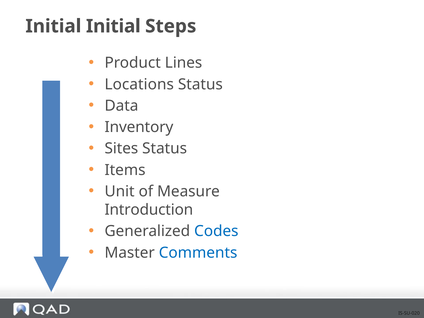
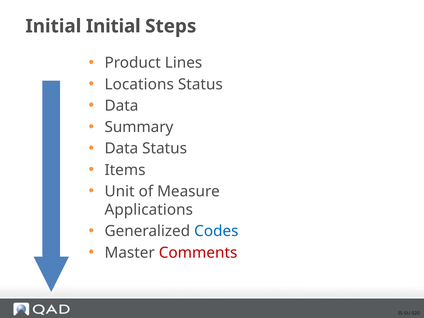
Inventory: Inventory -> Summary (139, 127)
Sites: Sites -> Data (121, 149)
Introduction: Introduction -> Applications (149, 210)
Comments colour: blue -> red (198, 253)
